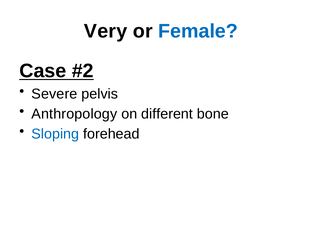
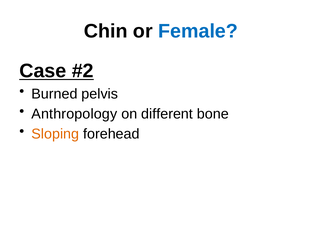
Very: Very -> Chin (106, 31)
Severe: Severe -> Burned (54, 94)
Sloping colour: blue -> orange (55, 134)
